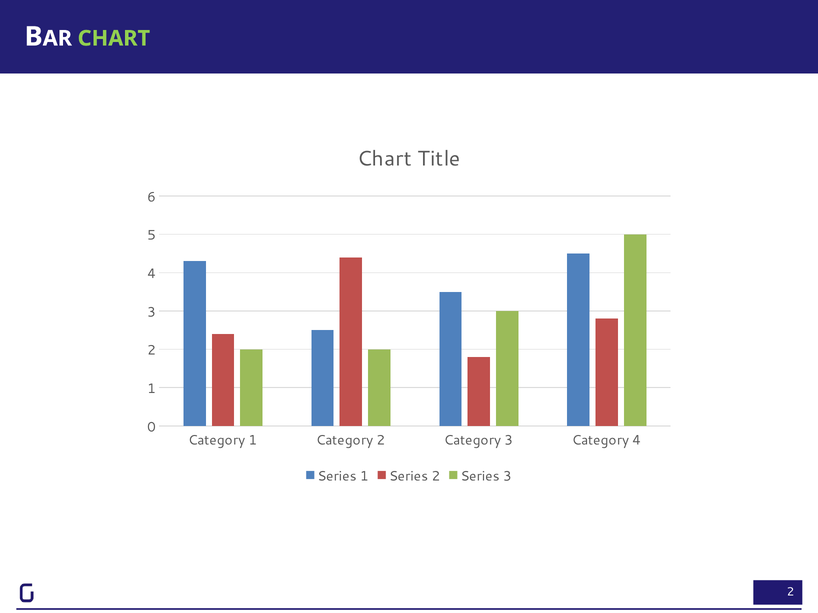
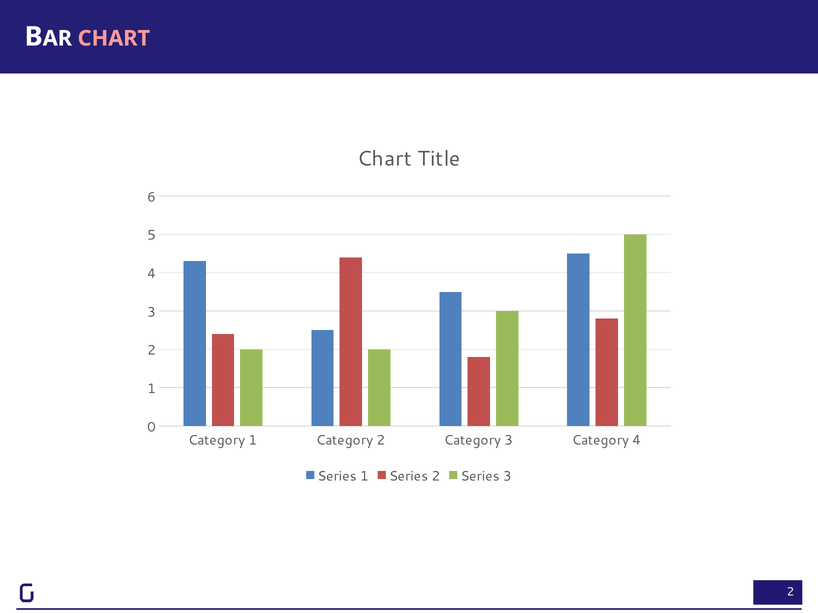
CHART colour: light green -> pink (114, 38)
